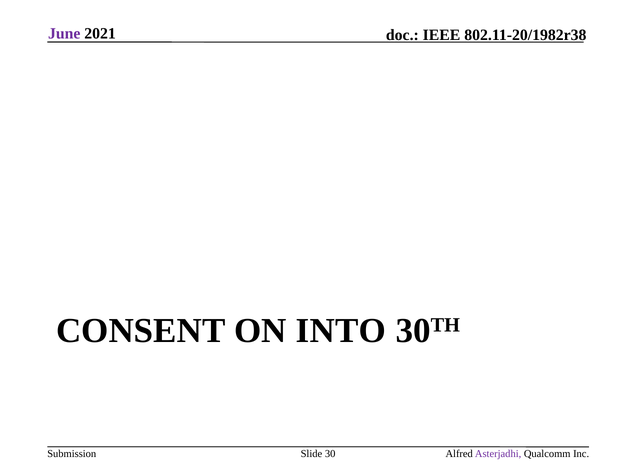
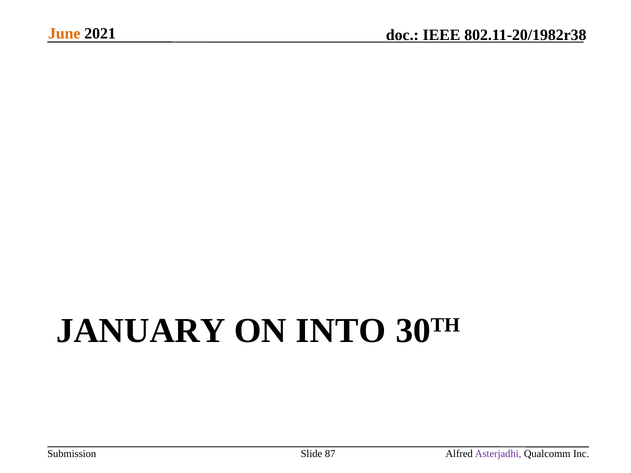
June colour: purple -> orange (64, 33)
CONSENT: CONSENT -> JANUARY (141, 331)
30: 30 -> 87 (330, 454)
